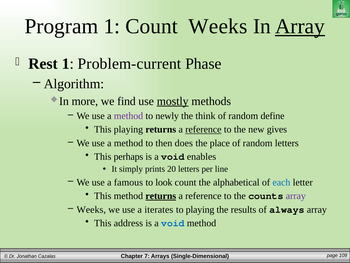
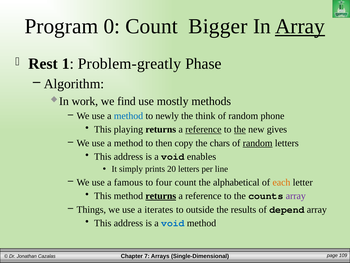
Program 1: 1 -> 0 (112, 26)
Count Weeks: Weeks -> Bigger (218, 26)
Problem-current: Problem-current -> Problem-greatly (129, 64)
more: more -> work (85, 101)
mostly underline: present -> none (173, 101)
method colour: purple -> blue (128, 116)
define: define -> phone (272, 116)
the underline: none -> present (240, 129)
does: does -> copy (184, 143)
place: place -> chars (220, 143)
random underline: none -> present (258, 143)
perhaps: perhaps -> address (128, 156)
look: look -> four (164, 182)
each colour: blue -> orange (281, 182)
Weeks: Weeks -> Things (91, 209)
to playing: playing -> outside (200, 209)
always: always -> depend (287, 209)
